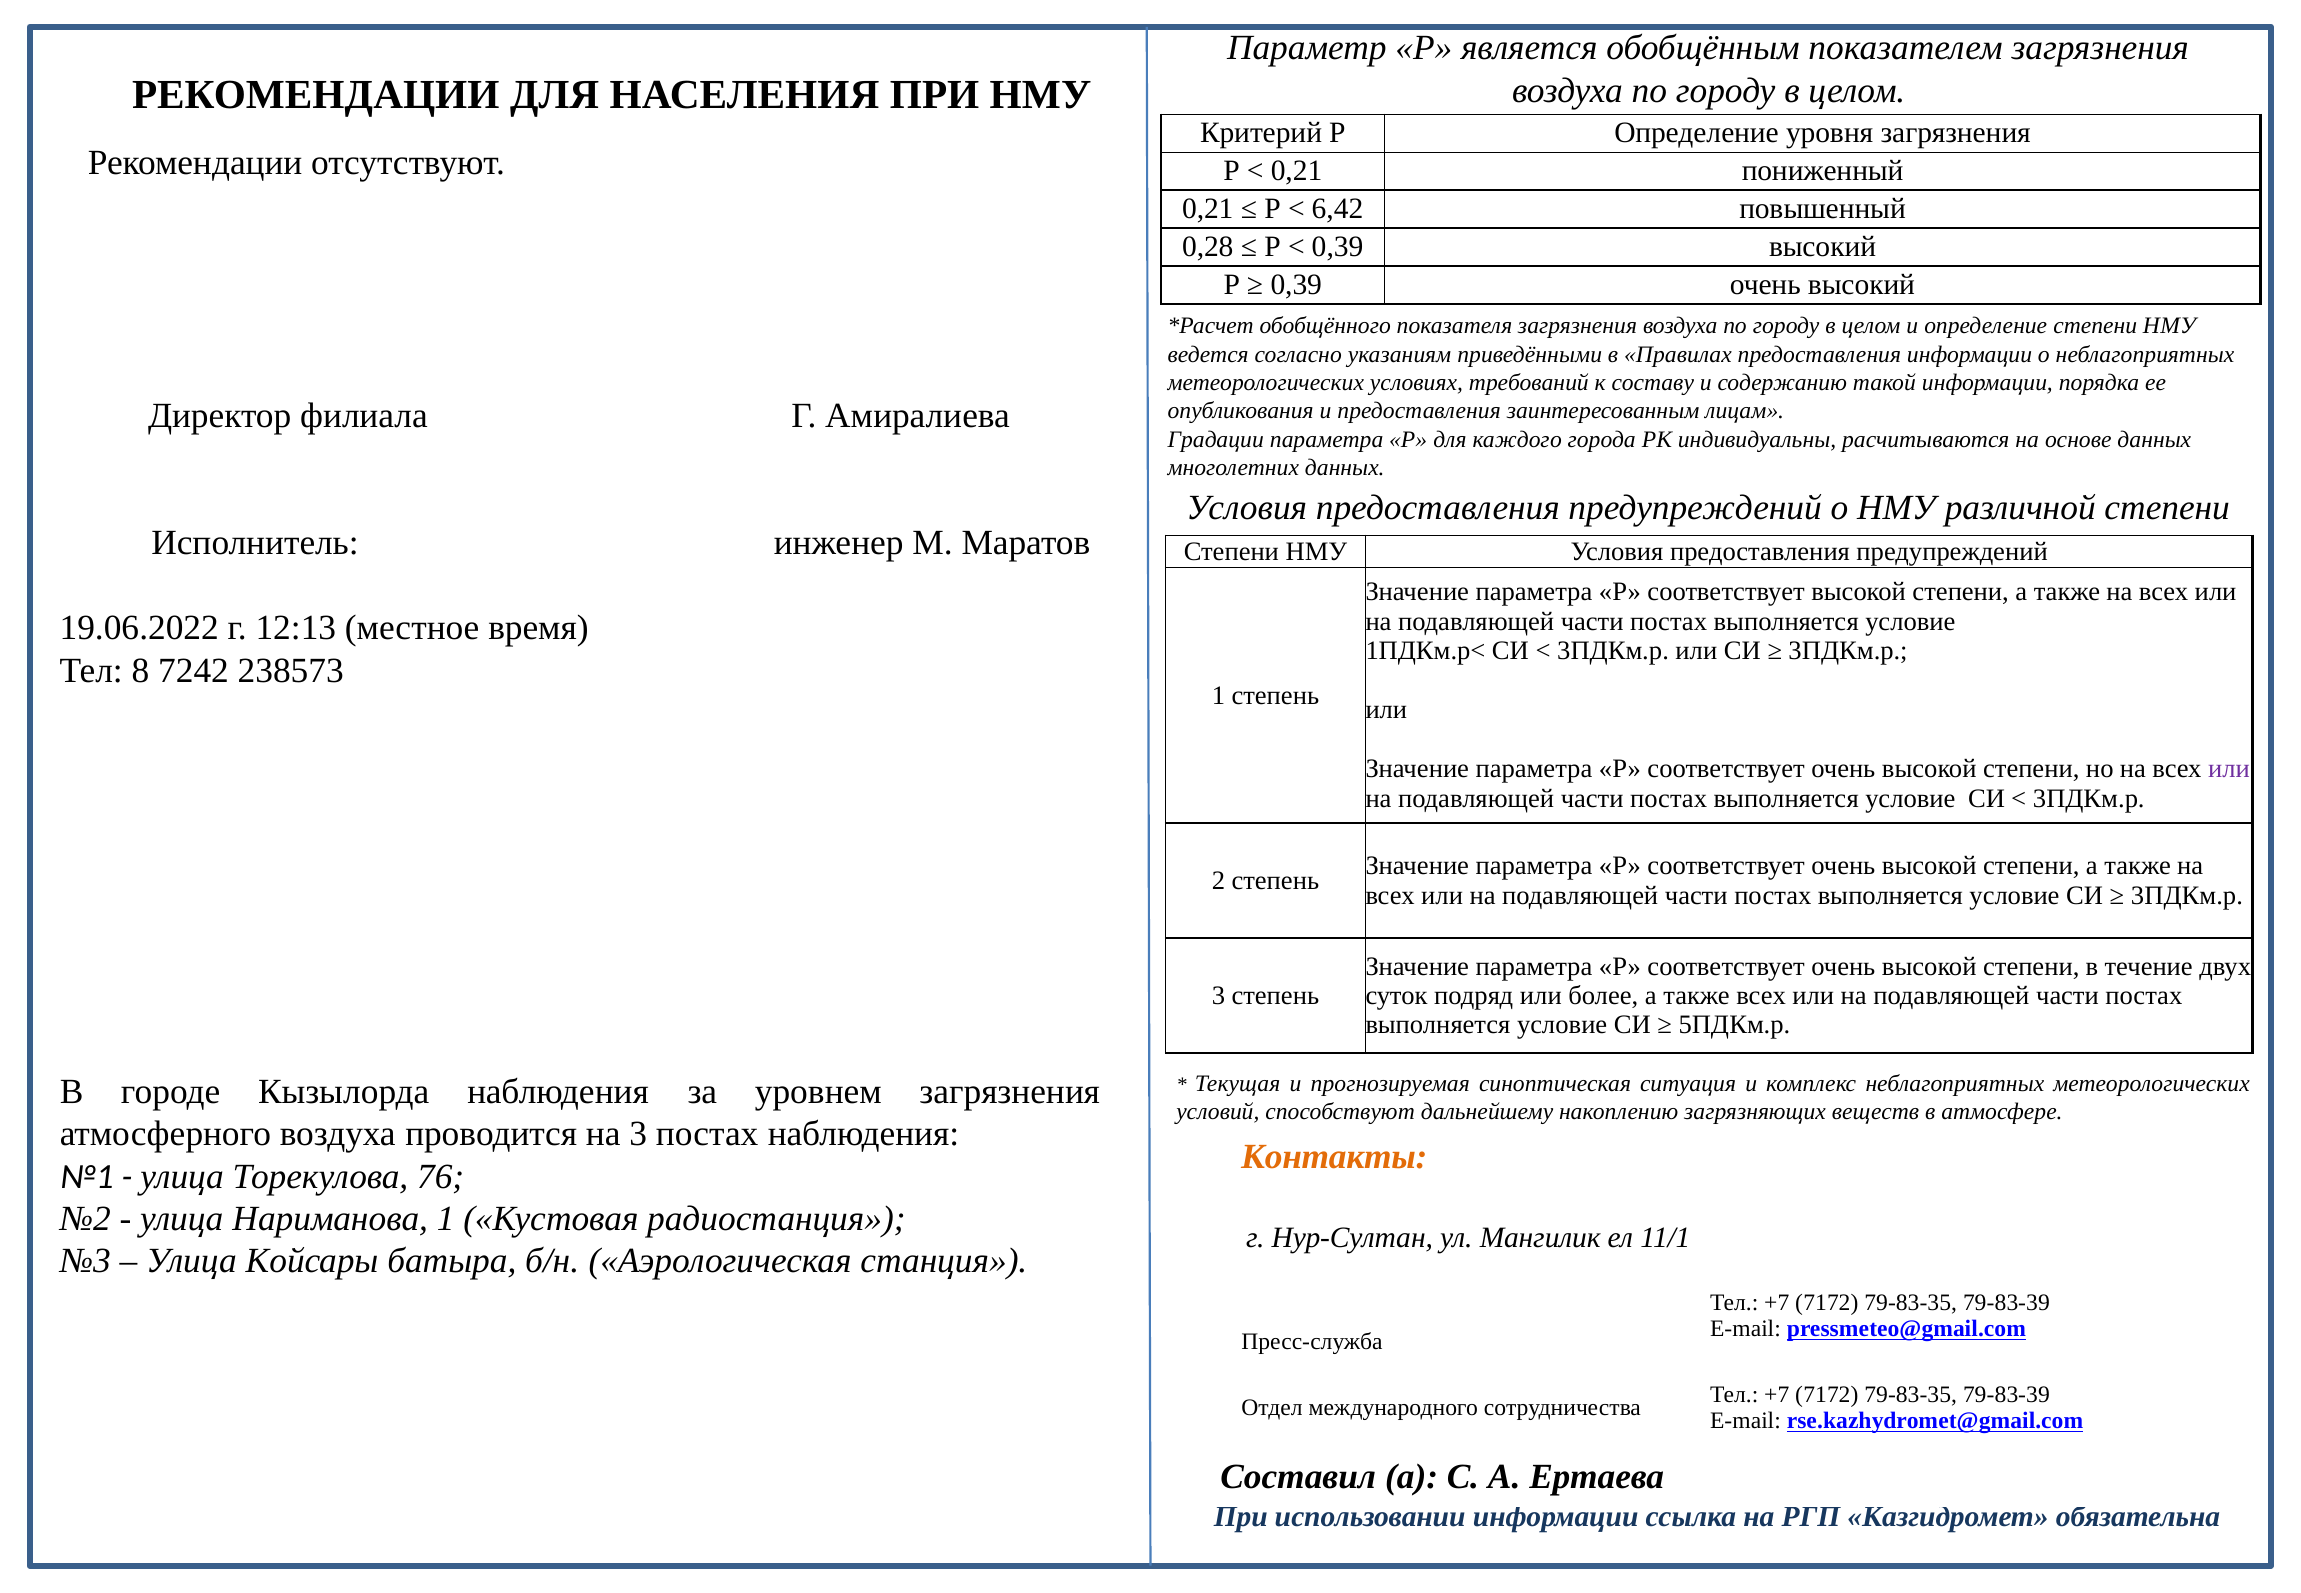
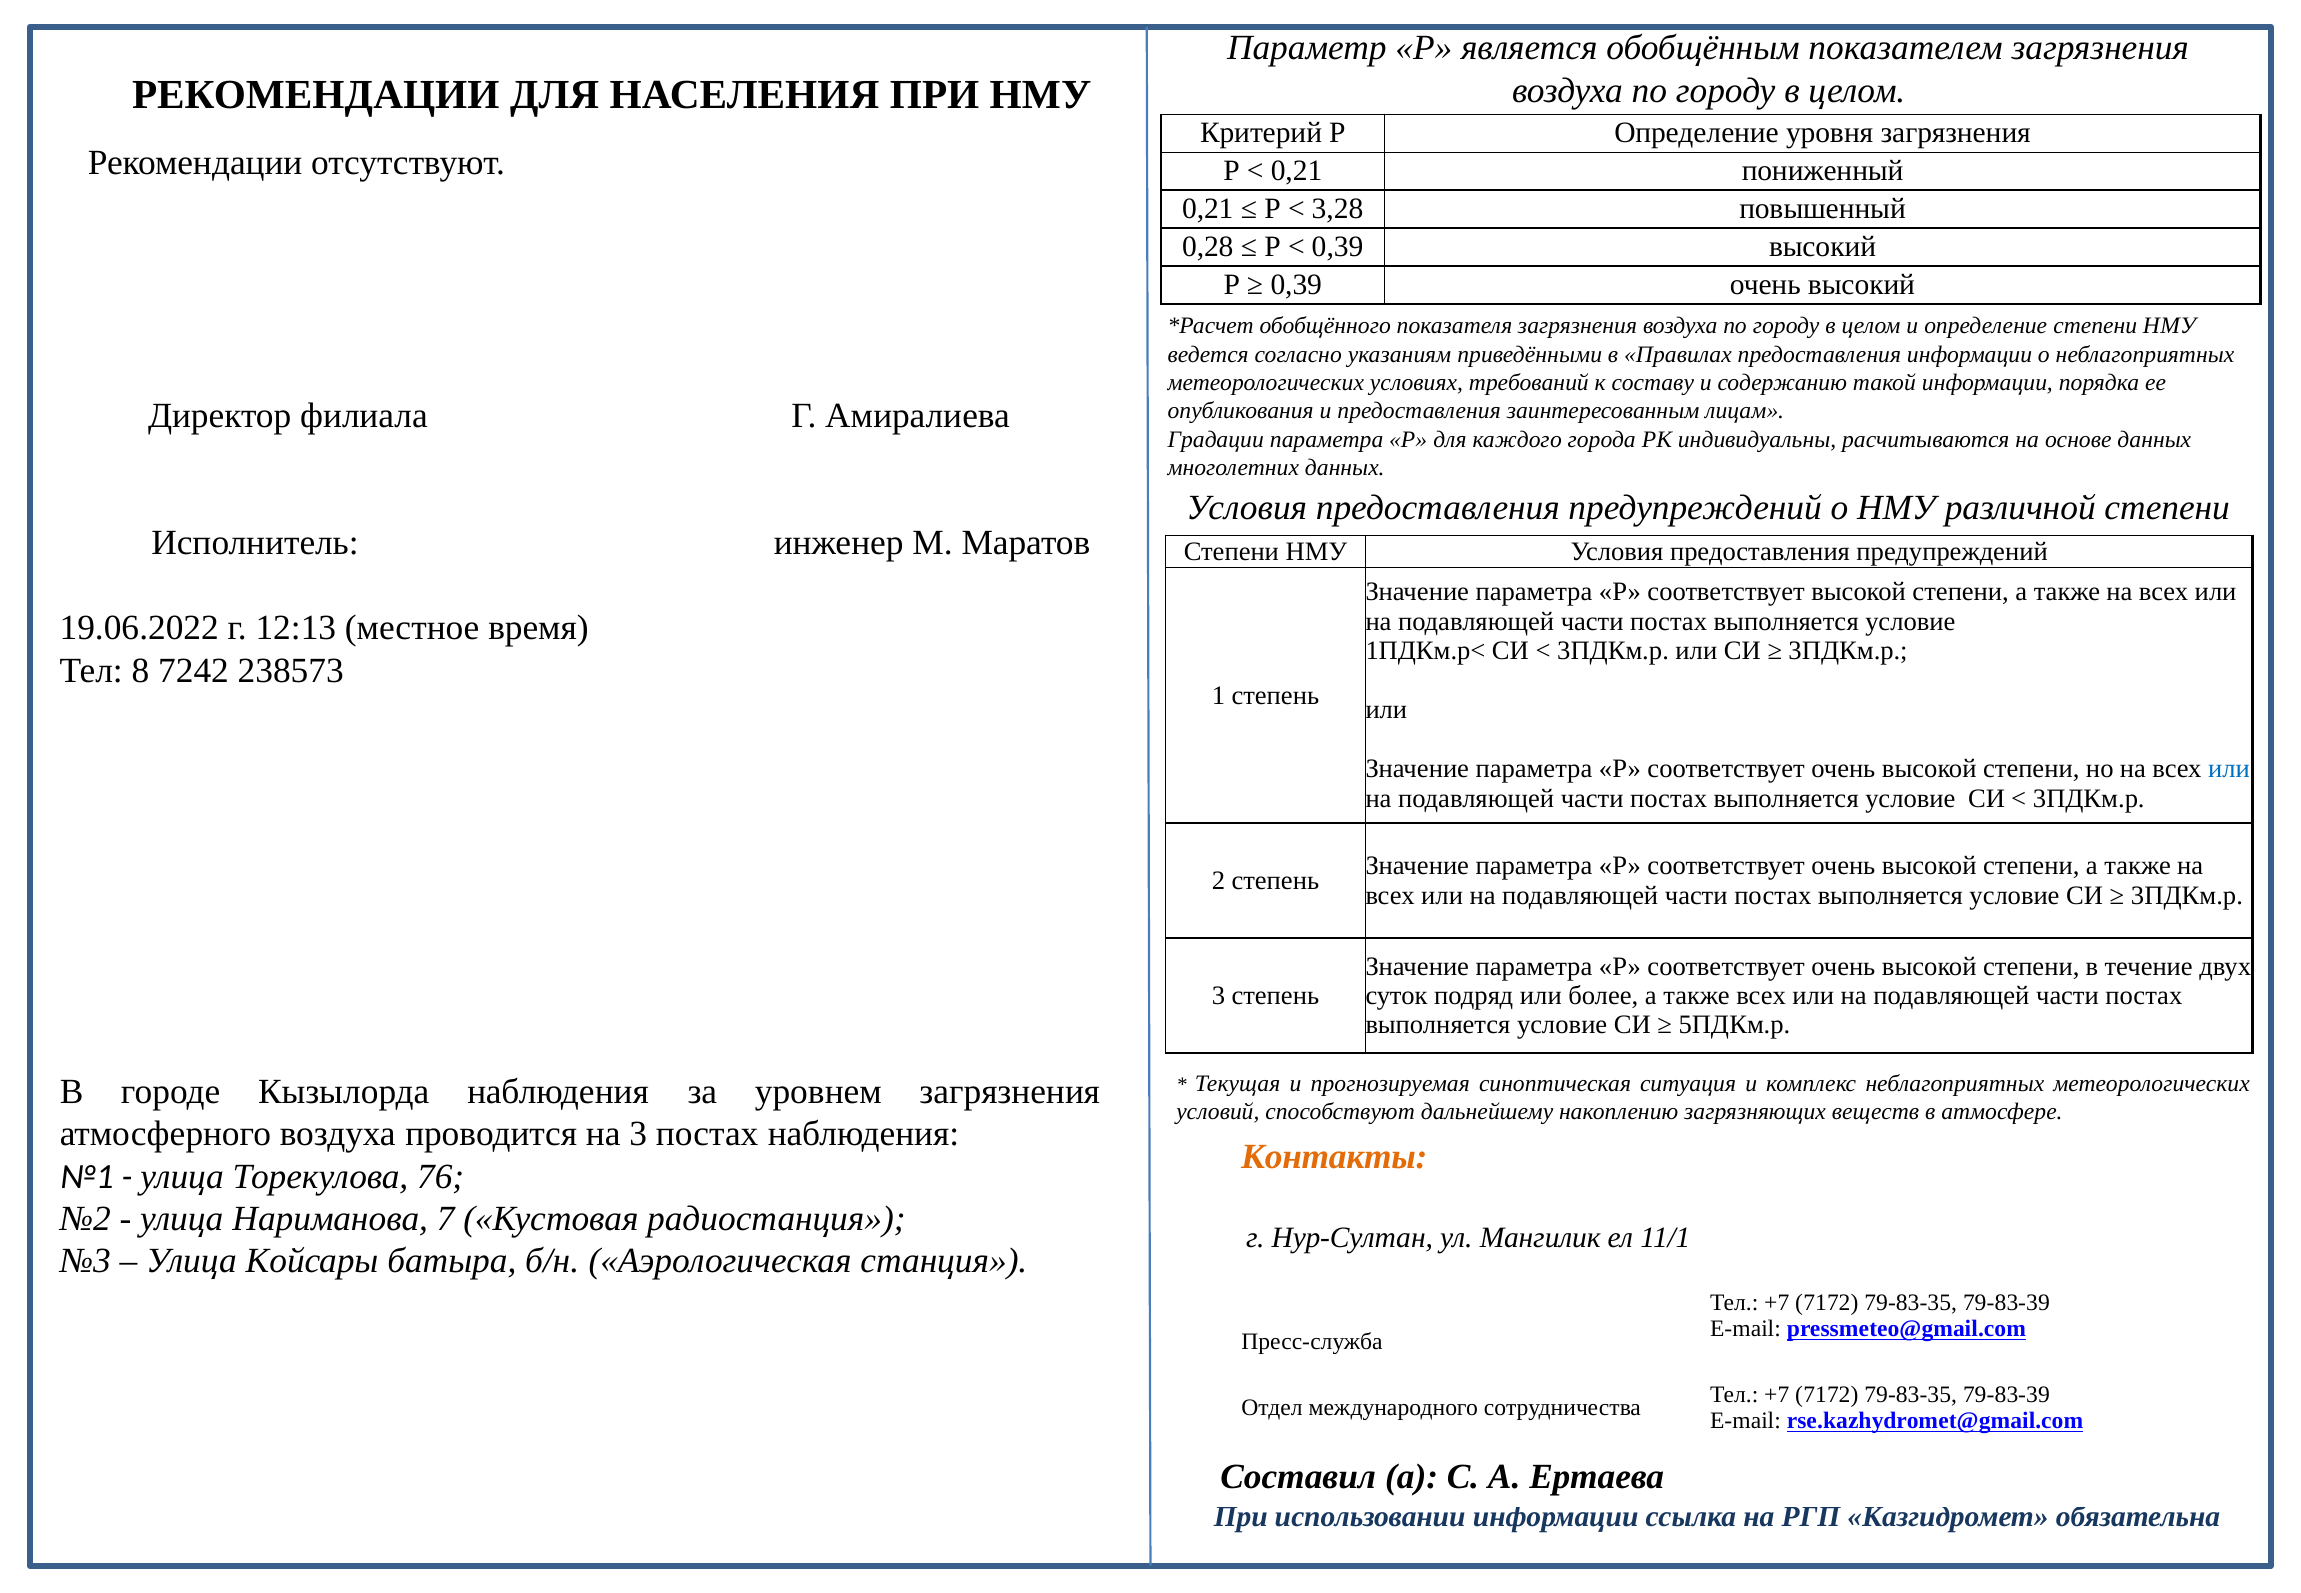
6,42: 6,42 -> 3,28 (1337, 209)
или colour: purple -> blue (2229, 769)
Нариманова 1: 1 -> 7 (446, 1219)
